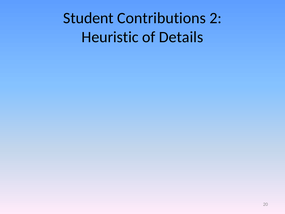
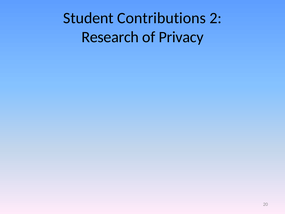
Heuristic: Heuristic -> Research (110, 37)
Details: Details -> Privacy (181, 37)
